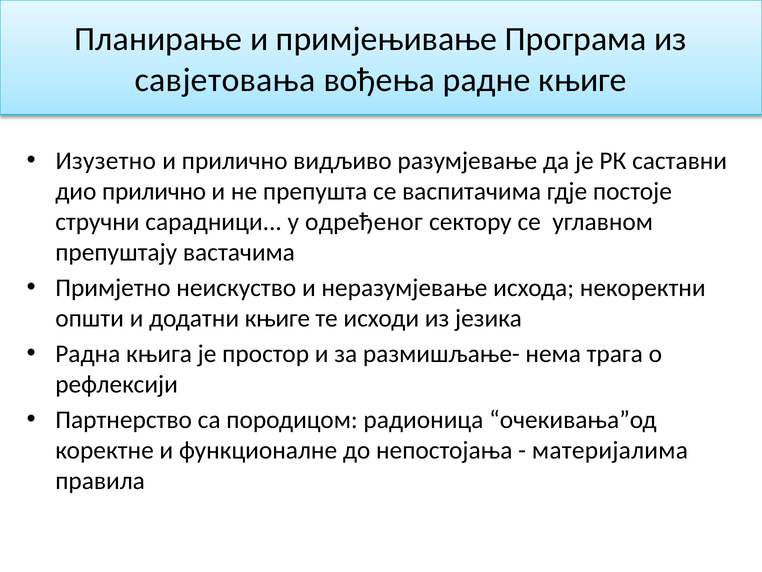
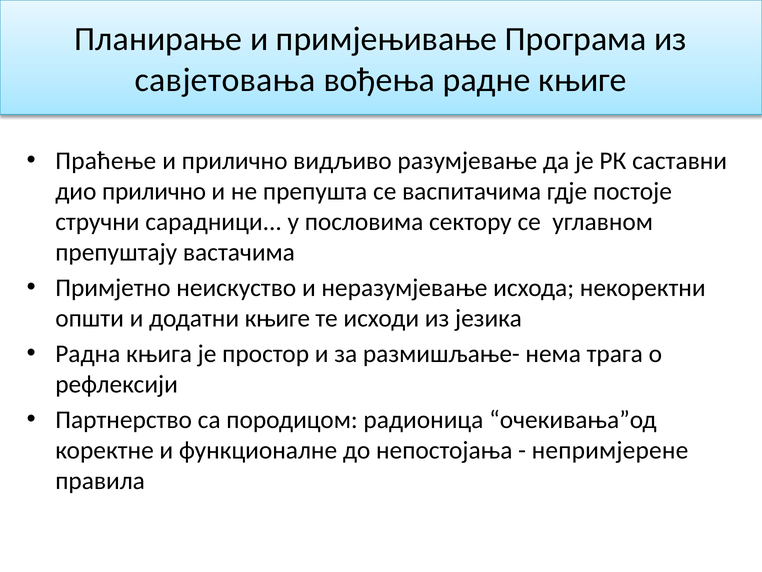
Изузетно: Изузетно -> Праћење (106, 161)
одређеног: одређеног -> пословима (364, 222)
материјалима: материјалима -> непримјерене (610, 450)
